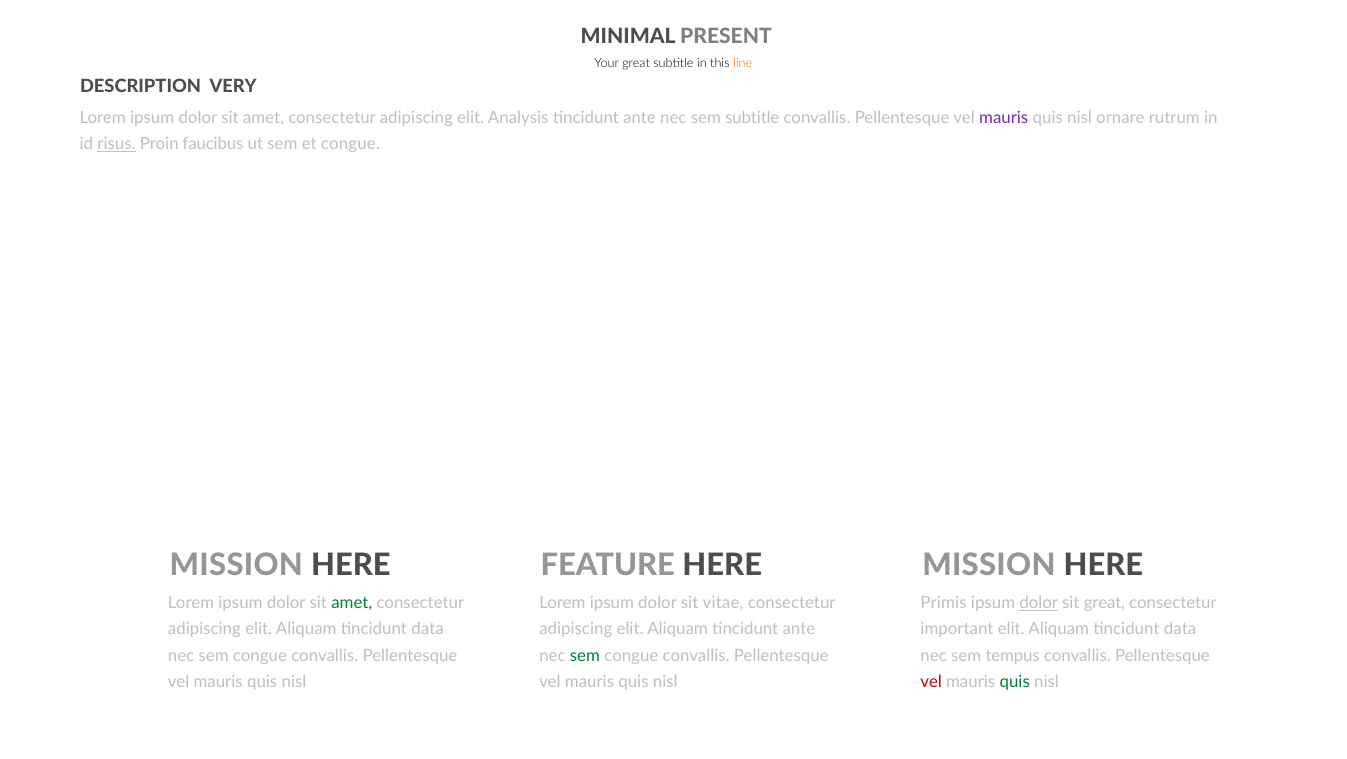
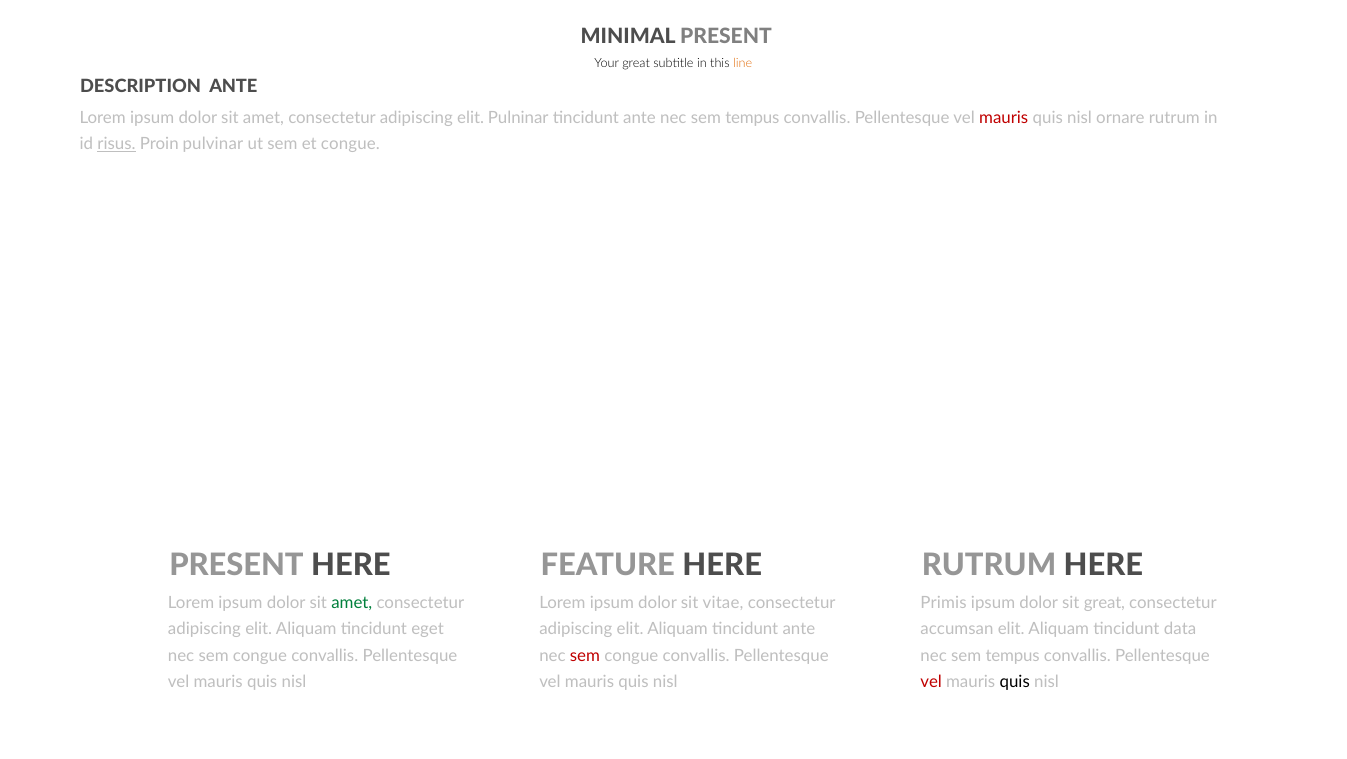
DESCRIPTION VERY: VERY -> ANTE (233, 86)
Analysis: Analysis -> Pulninar (518, 118)
ante nec sem subtitle: subtitle -> tempus (752, 118)
mauris colour: purple -> red (1004, 118)
faucibus: faucibus -> pulvinar (213, 144)
MISSION: MISSION -> PRESENT (236, 565)
MISSION: MISSION -> RUTRUM (989, 565)
dolor underline: present -> none (1039, 603)
data: data -> eget (428, 630)
important: important -> accumsan (957, 630)
sem colour: green -> red (585, 656)
quis colour: green -> black (1015, 682)
